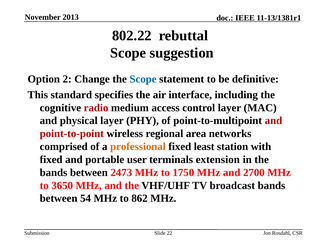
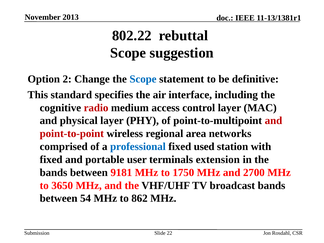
professional colour: orange -> blue (138, 147)
least: least -> used (204, 147)
2473: 2473 -> 9181 (121, 172)
